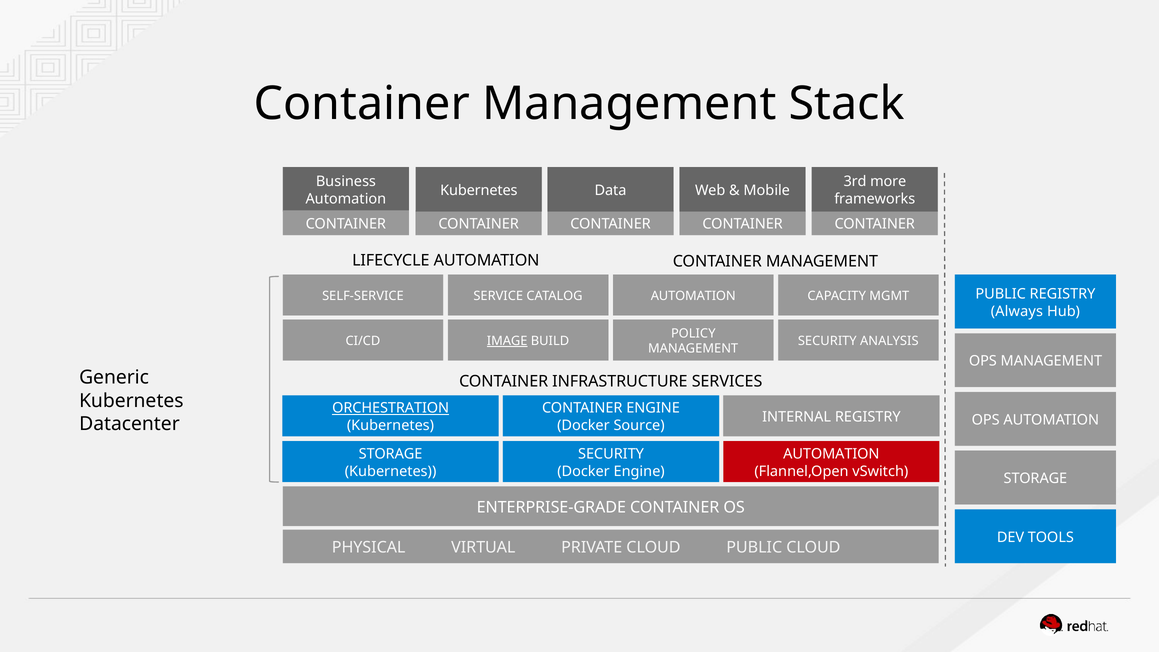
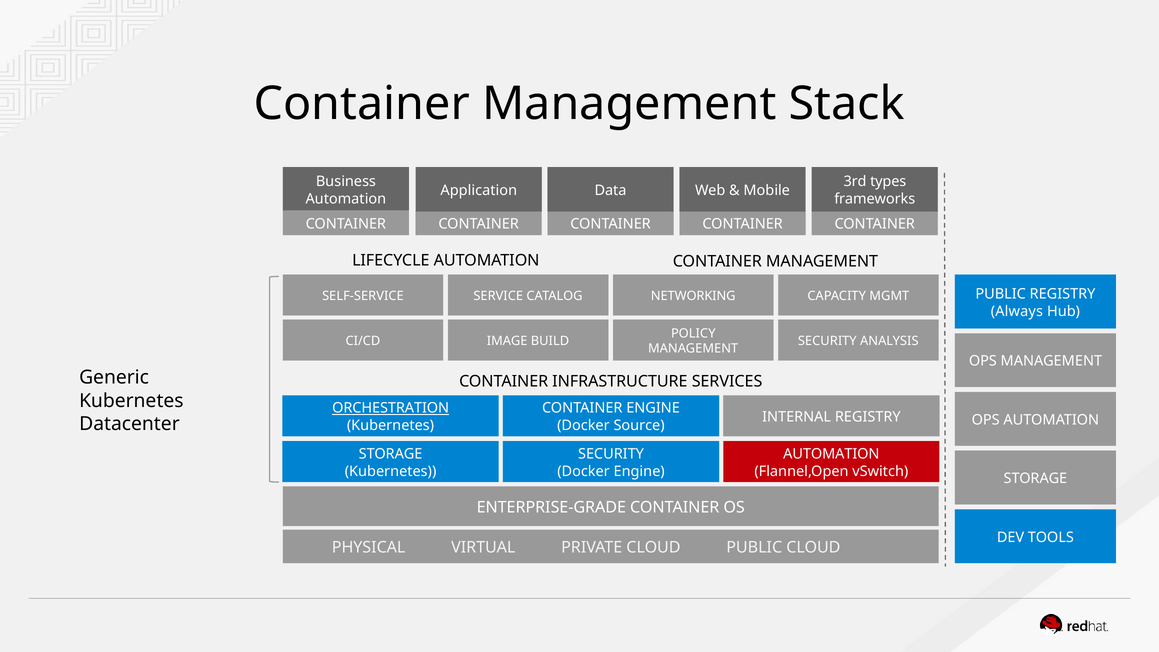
more: more -> types (888, 182)
Kubernetes: Kubernetes -> Application (479, 190)
SELF-SERVICE AUTOMATION: AUTOMATION -> NETWORKING (693, 296)
IMAGE underline: present -> none (507, 341)
